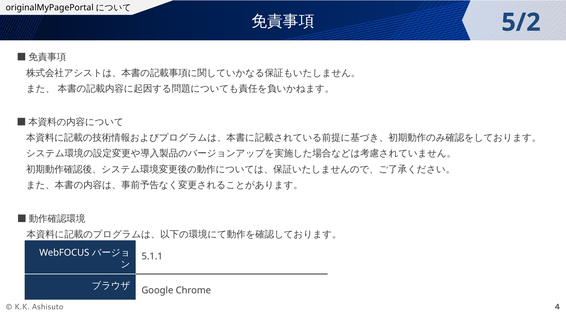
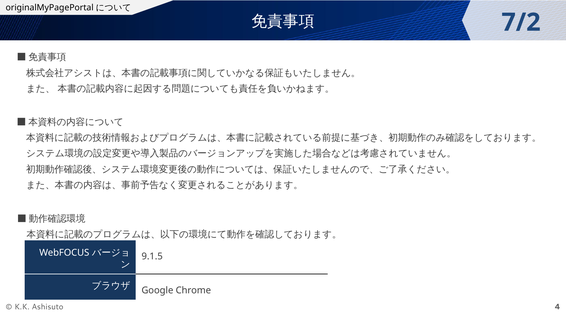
5/2: 5/2 -> 7/2 (521, 22)
5.1.1: 5.1.1 -> 9.1.5 (152, 256)
